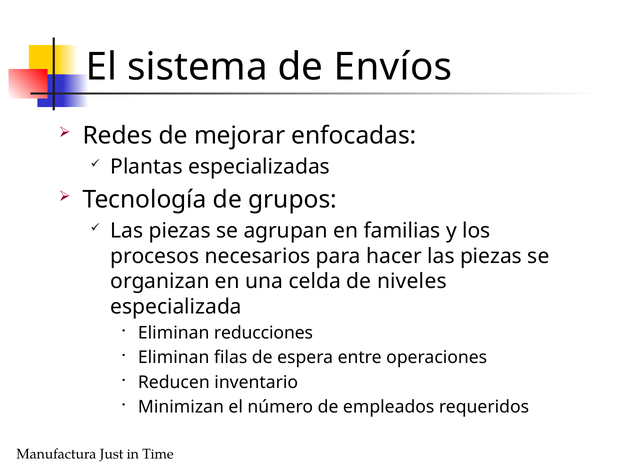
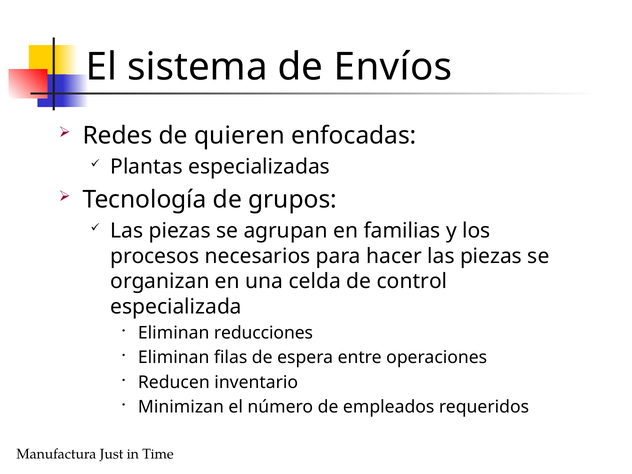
mejorar: mejorar -> quieren (240, 136)
niveles: niveles -> control (412, 281)
